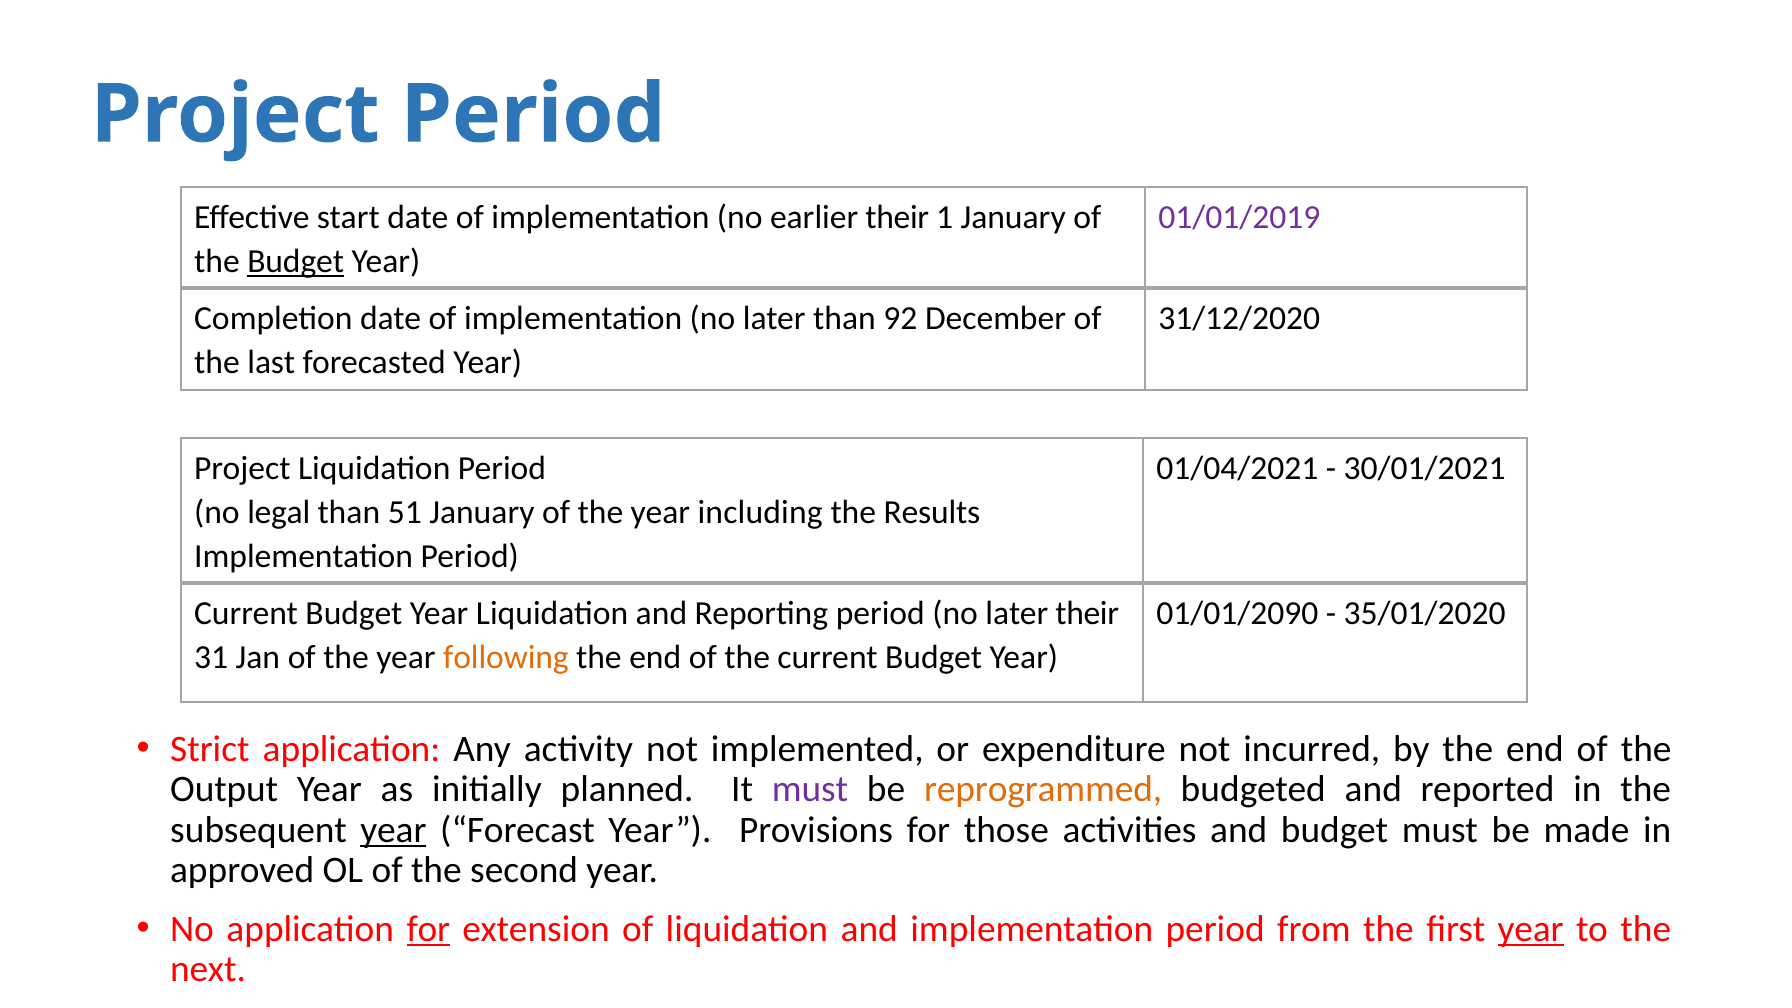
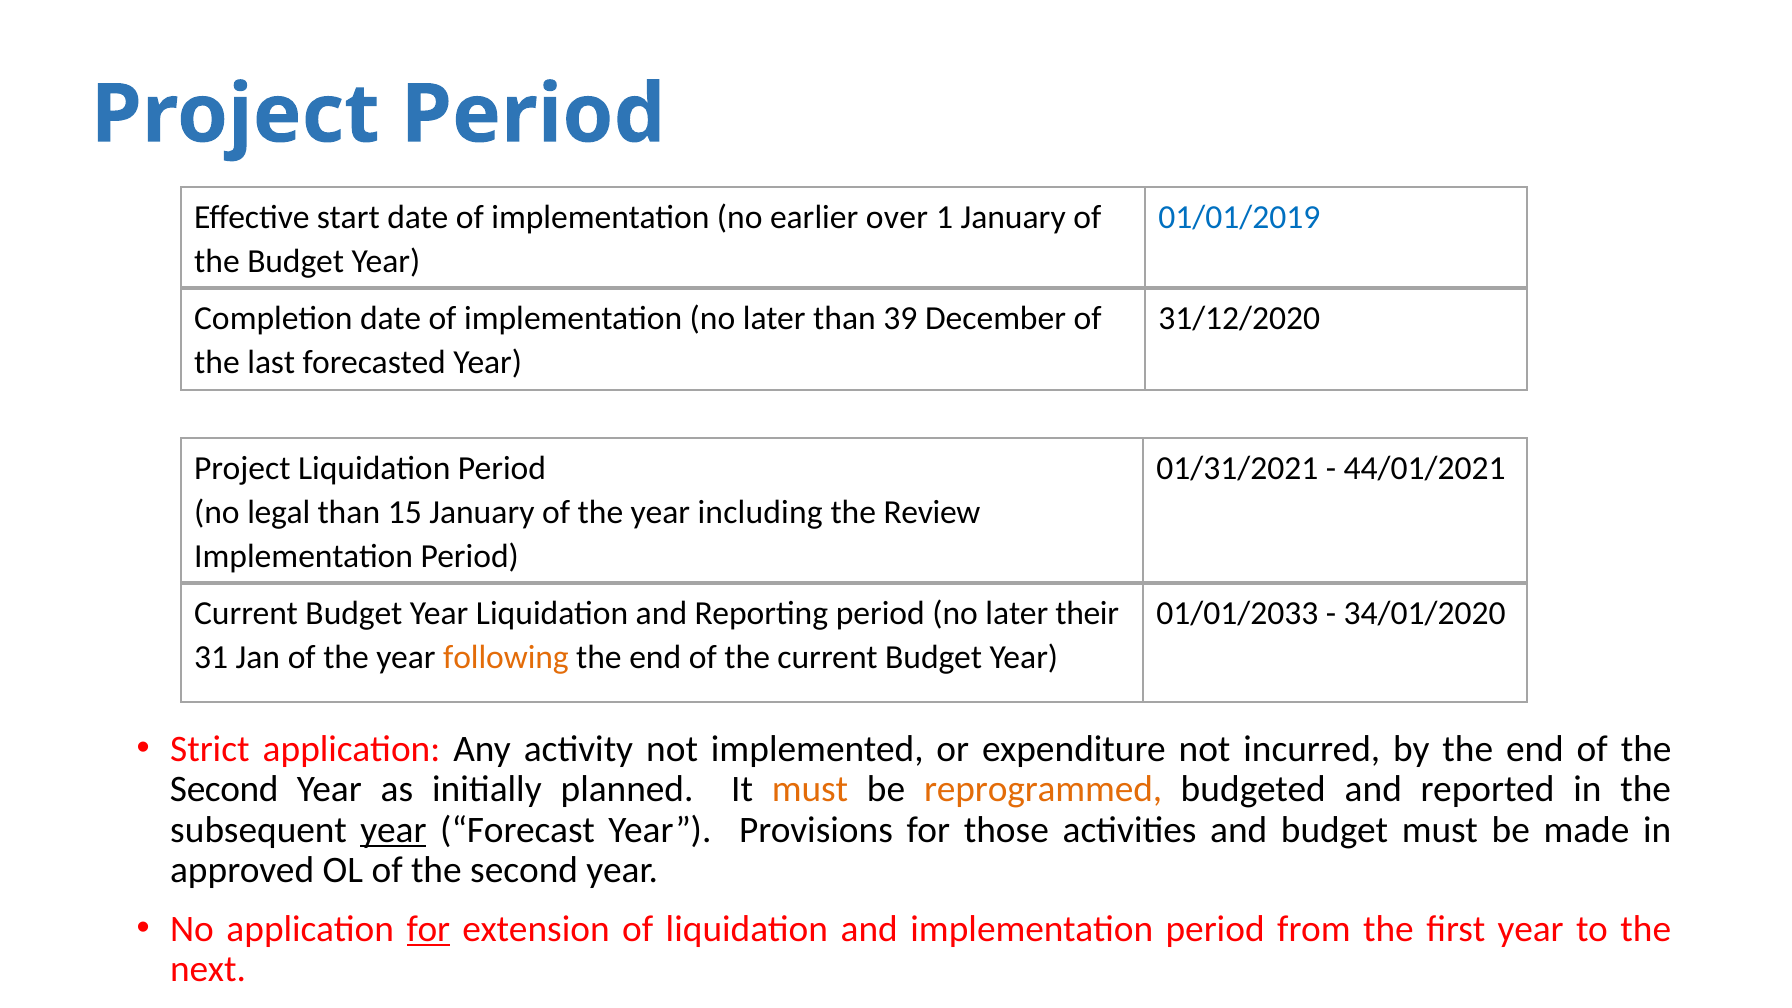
earlier their: their -> over (897, 217)
01/01/2019 colour: purple -> blue (1239, 217)
Budget underline: present -> none (296, 261)
92: 92 -> 39 (900, 319)
01/04/2021: 01/04/2021 -> 01/31/2021 (1237, 468)
30/01/2021: 30/01/2021 -> 44/01/2021 (1425, 468)
51: 51 -> 15 (405, 512)
Results: Results -> Review (932, 512)
01/01/2090: 01/01/2090 -> 01/01/2033 (1237, 613)
35/01/2020: 35/01/2020 -> 34/01/2020 (1425, 613)
Output: Output -> Second (224, 789)
must colour: purple -> orange (810, 789)
year underline: present -> none (1531, 929)
